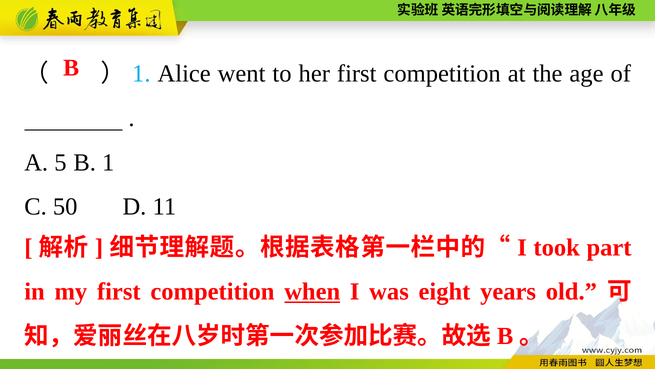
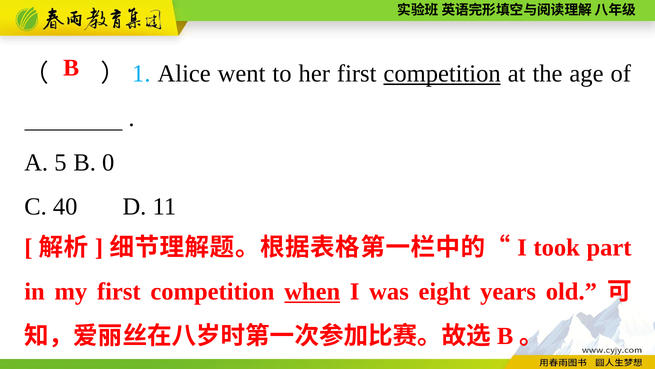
competition underline: none -> present (442, 74)
B 1: 1 -> 0 (108, 162)
50: 50 -> 40 (65, 206)
